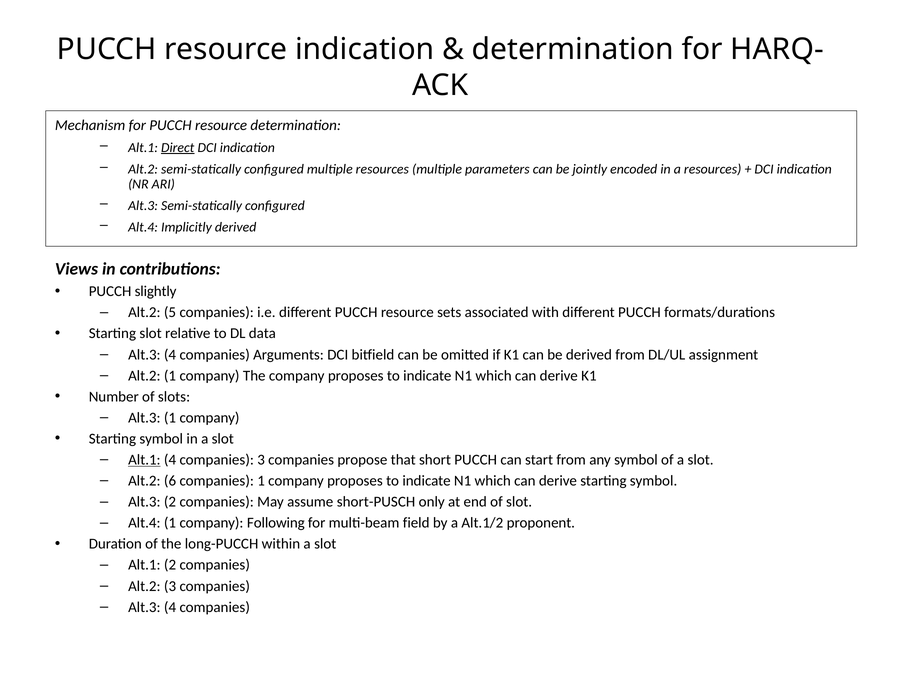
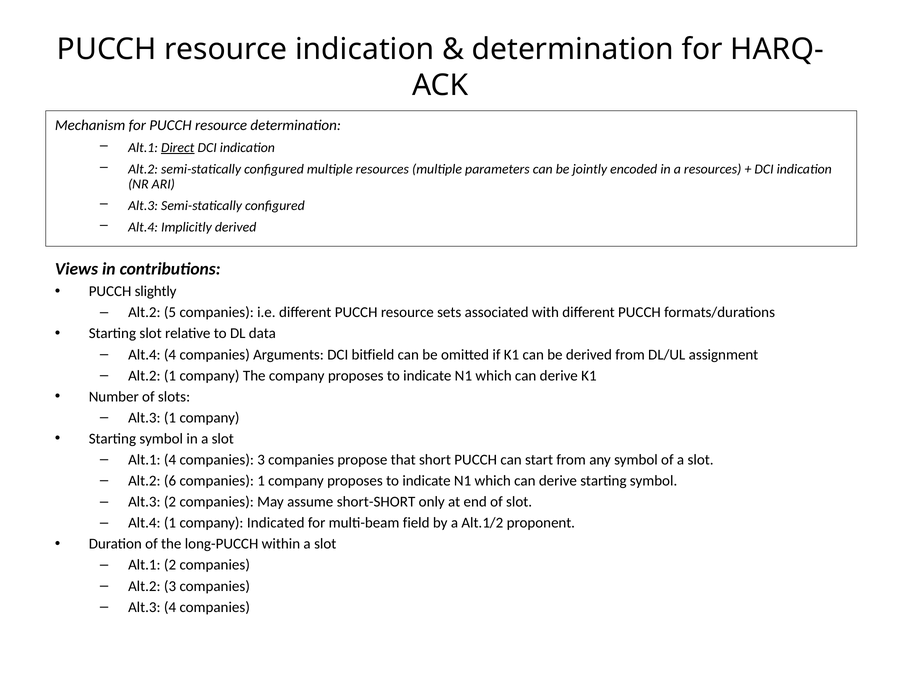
Alt.3: Alt.3 -> Alt.4 (144, 354)
Alt.1 underline: present -> none (144, 460)
short-PUSCH: short-PUSCH -> short-SHORT (376, 502)
Following: Following -> Indicated (276, 523)
